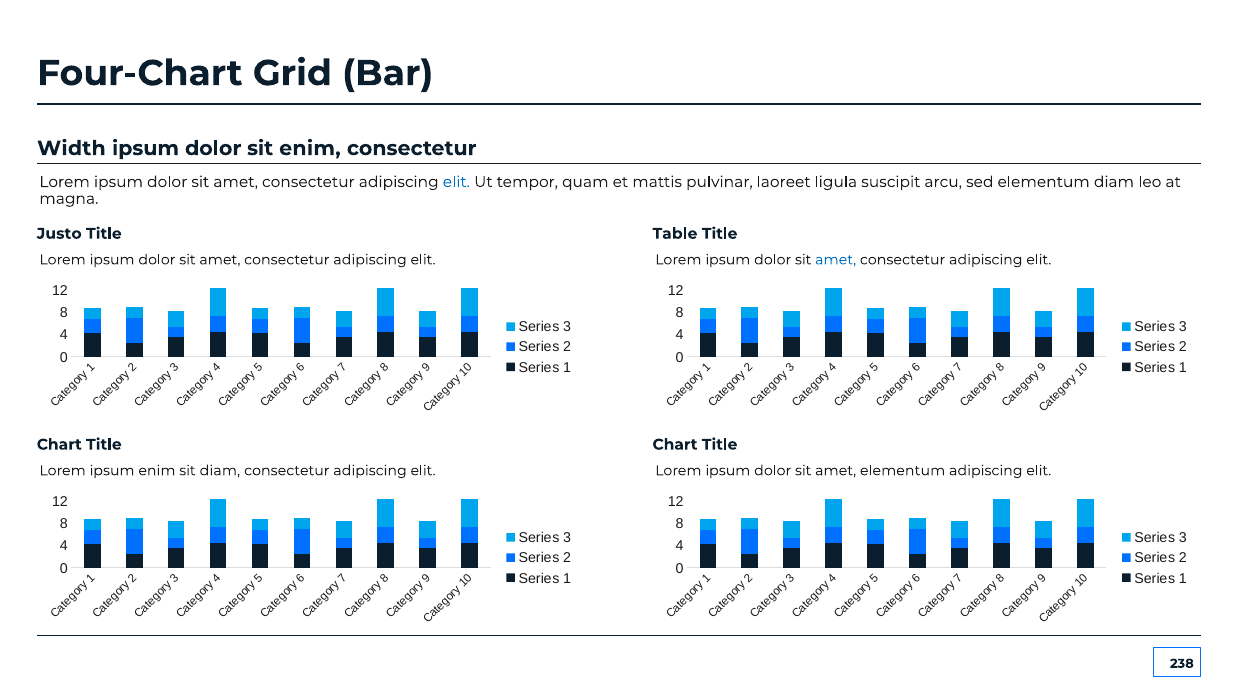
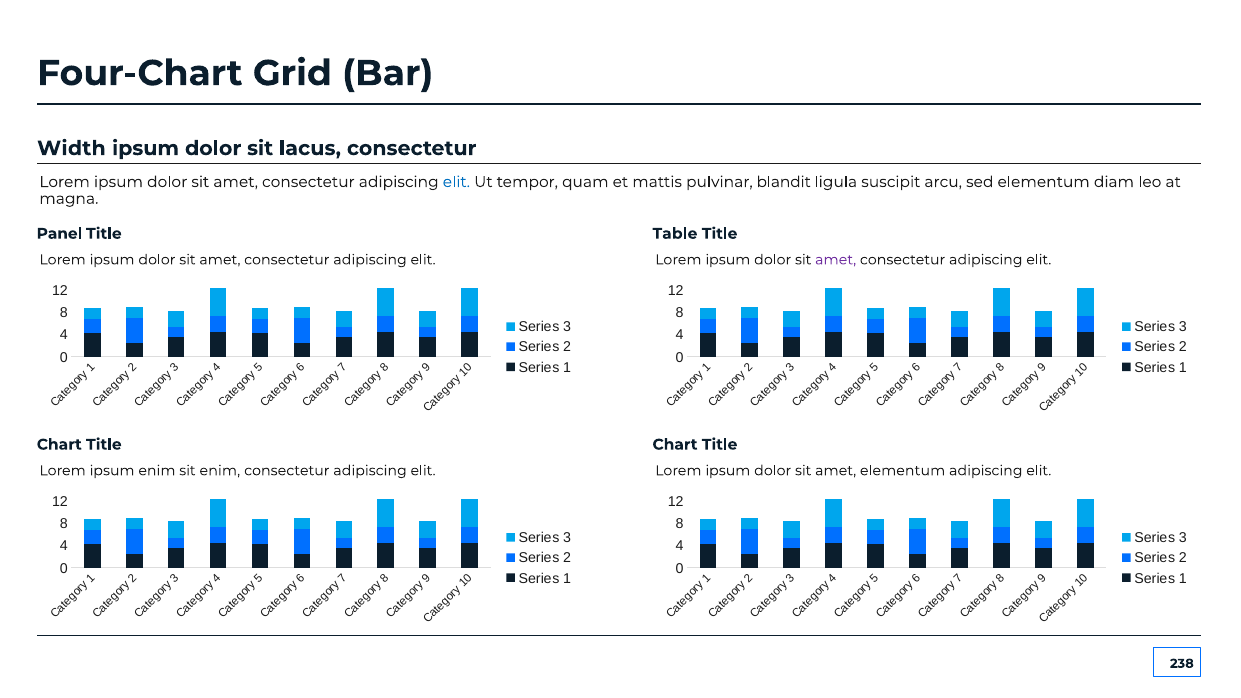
sit enim: enim -> lacus (310, 148)
laoreet: laoreet -> blandit (784, 182)
Justo: Justo -> Panel (59, 234)
amet colour: blue -> purple (836, 260)
sit diam: diam -> enim (220, 471)
